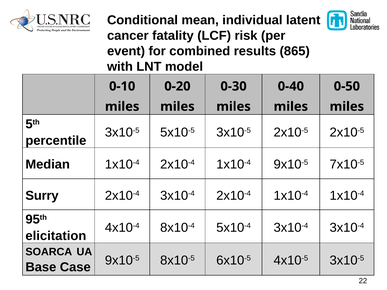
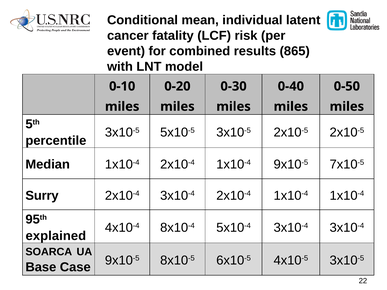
elicitation: elicitation -> explained (56, 236)
